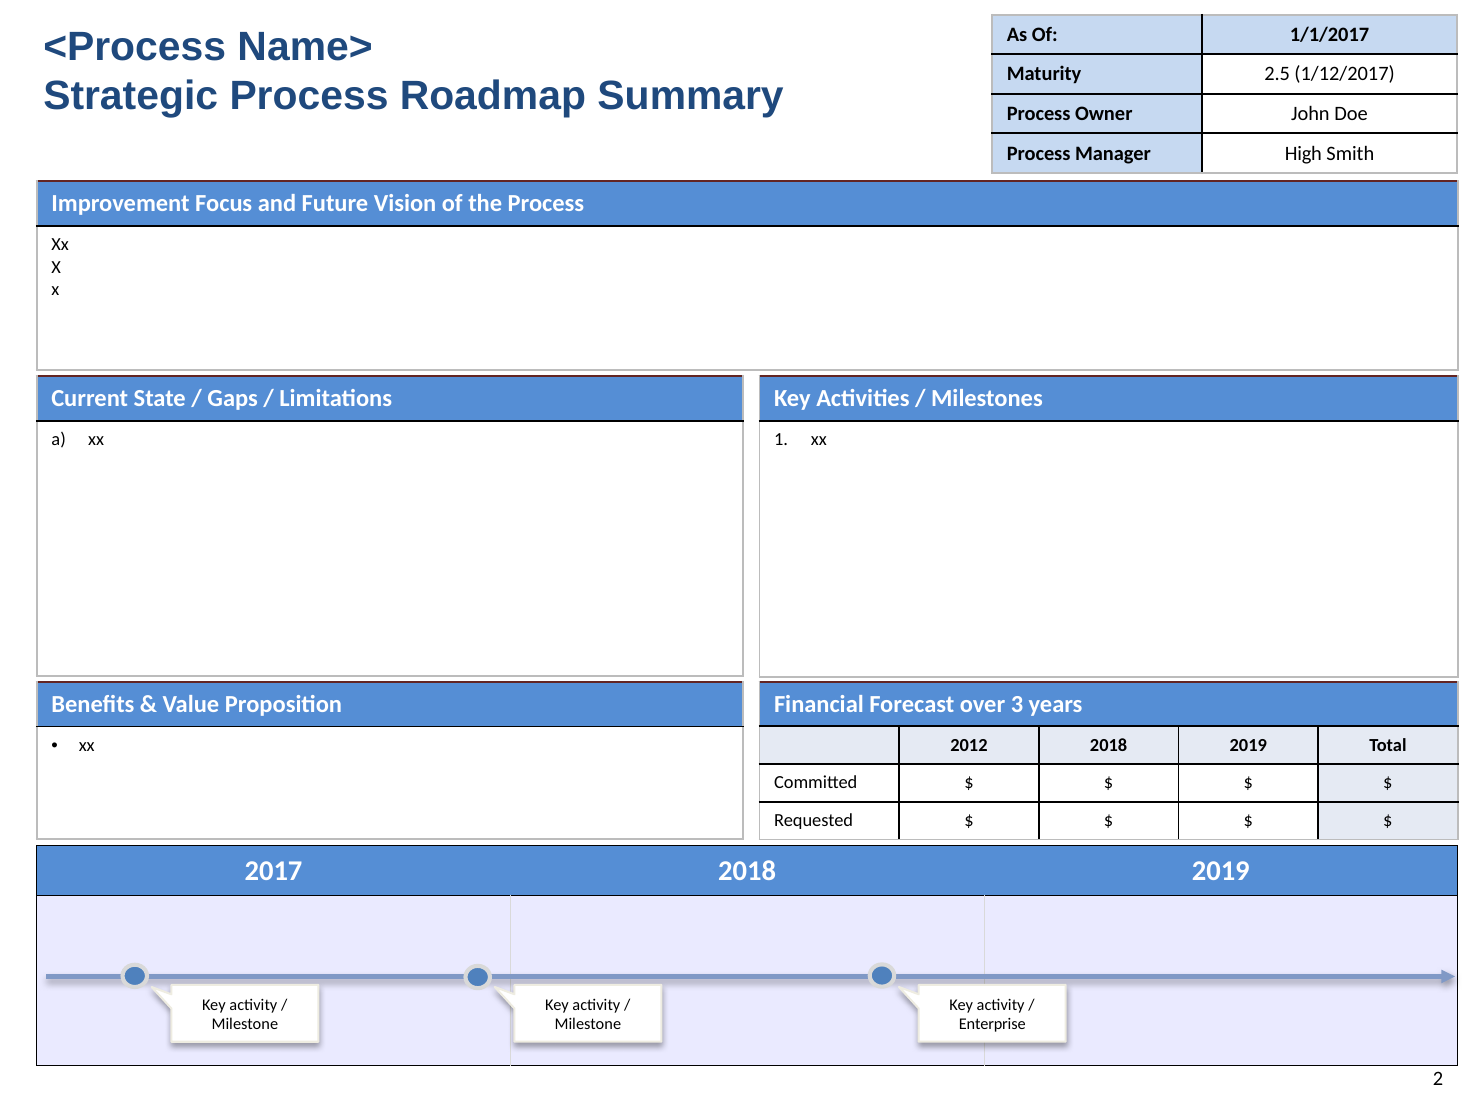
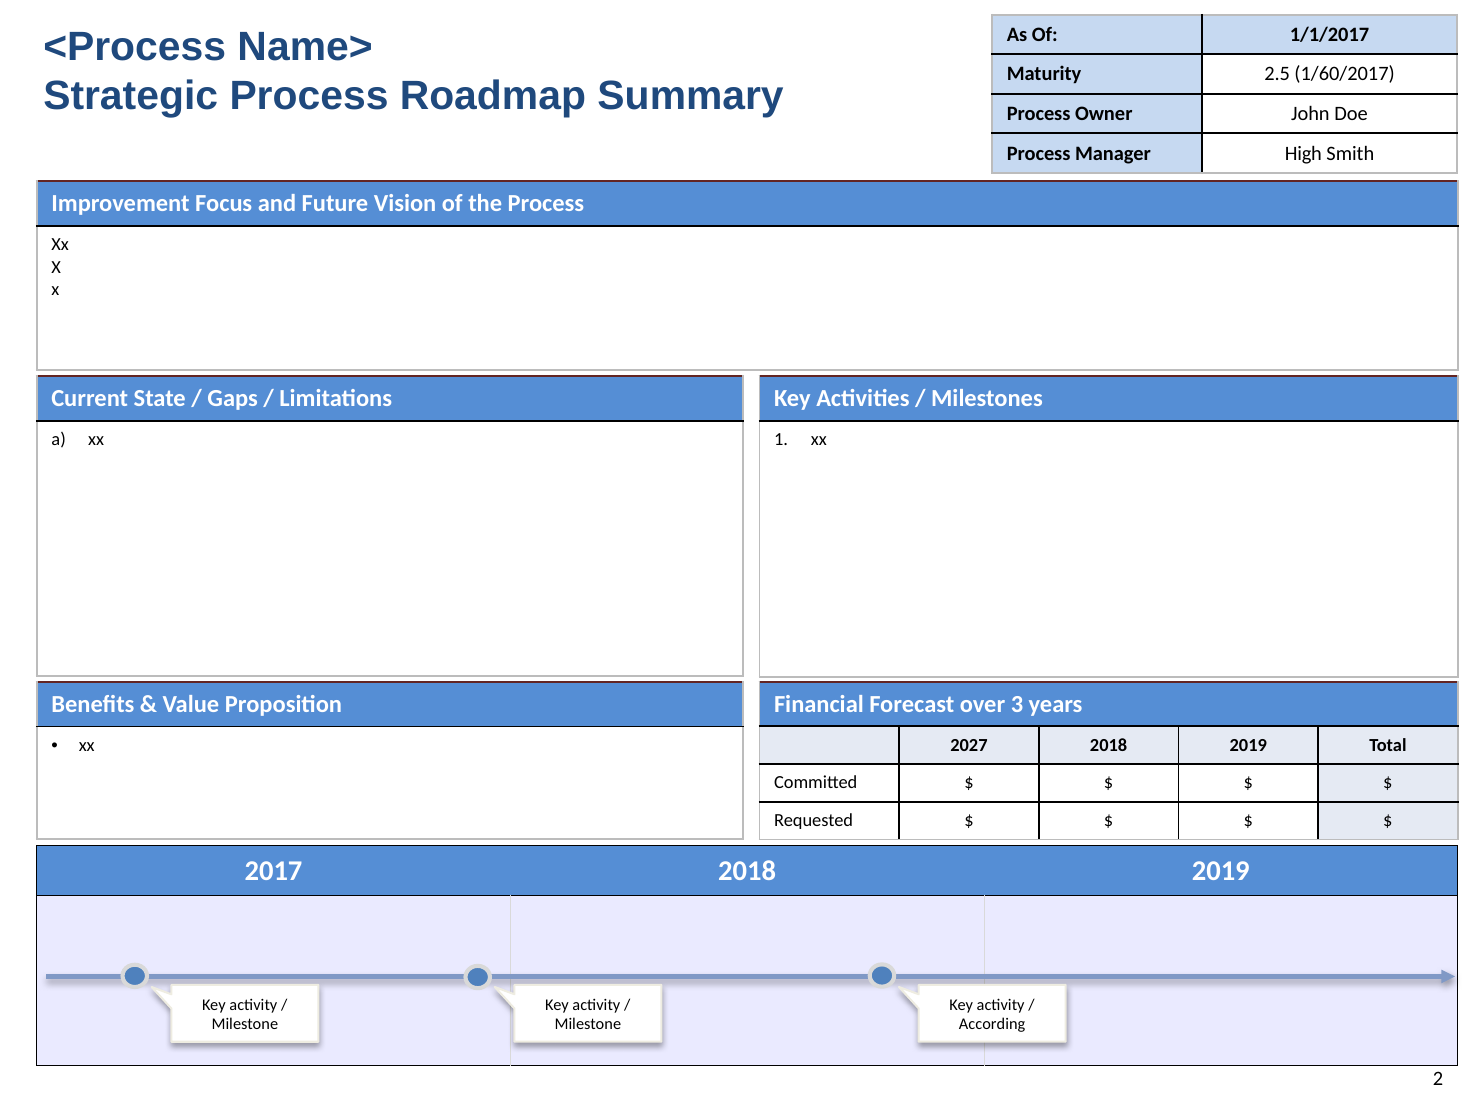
1/12/2017: 1/12/2017 -> 1/60/2017 (1345, 74)
2012: 2012 -> 2027 (969, 745)
Enterprise: Enterprise -> According (992, 1024)
